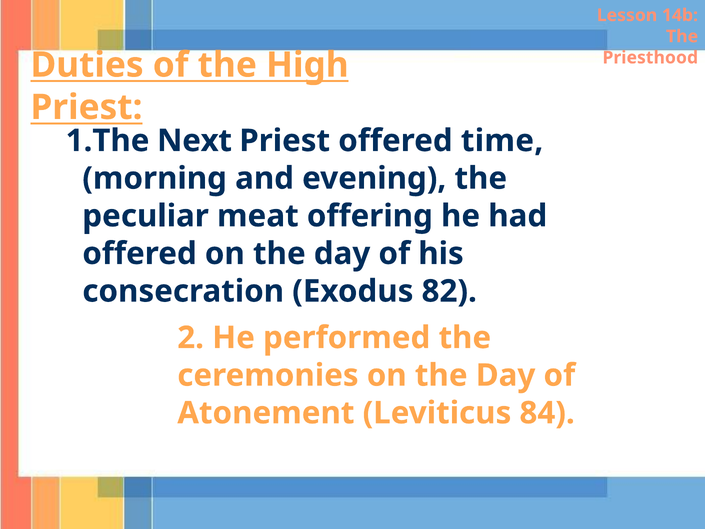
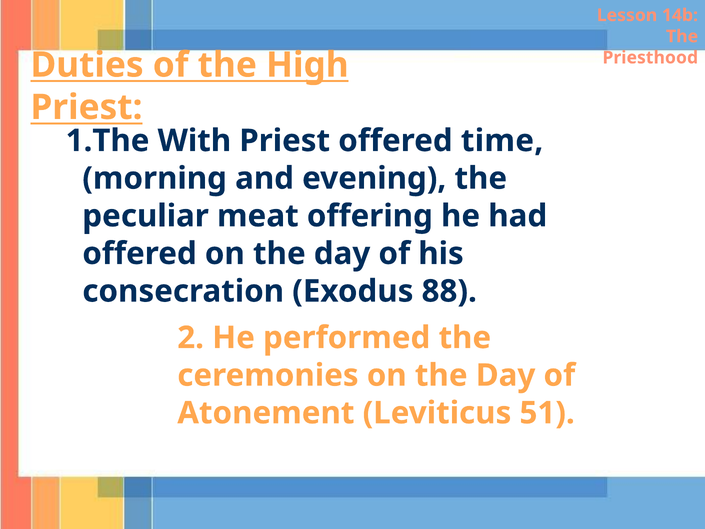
Next: Next -> With (194, 141)
82: 82 -> 88 (449, 291)
84: 84 -> 51 (547, 413)
